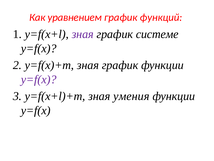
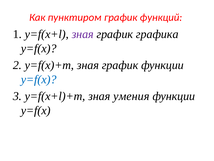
уравнением: уравнением -> пунктиром (75, 17)
системе: системе -> графика (157, 34)
у=f(x colour: purple -> blue (39, 79)
